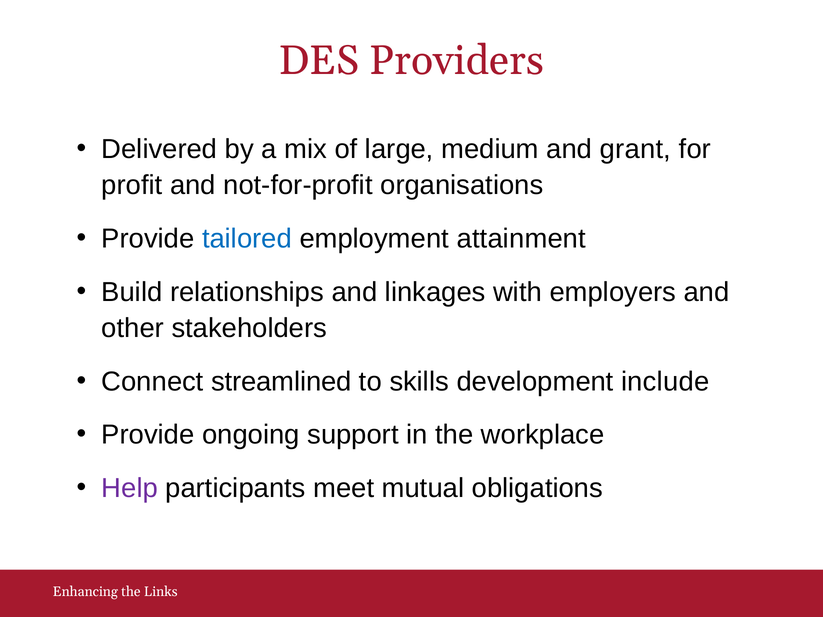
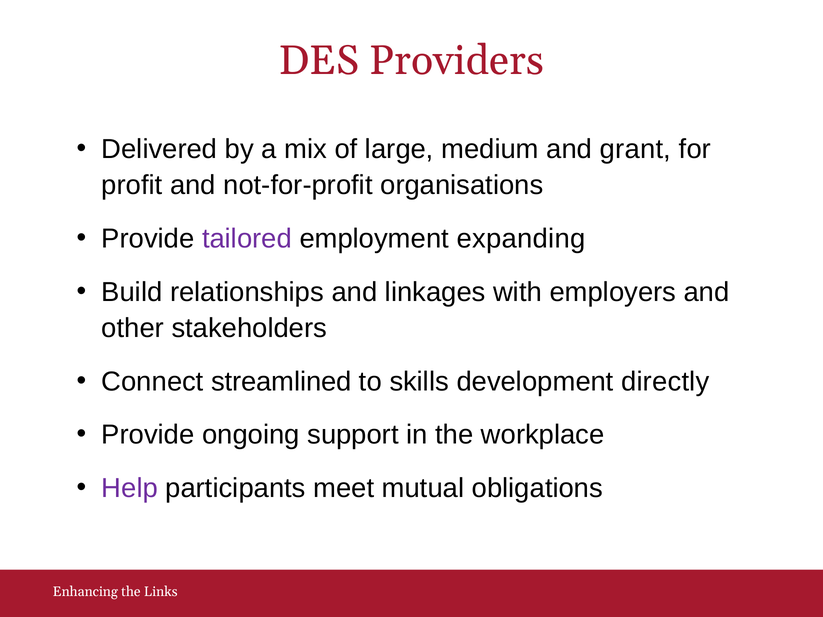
tailored colour: blue -> purple (247, 239)
attainment: attainment -> expanding (521, 239)
include: include -> directly (665, 382)
